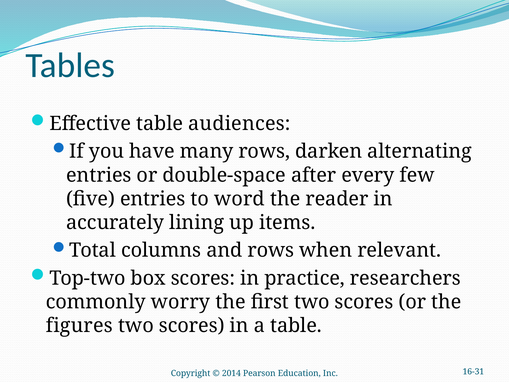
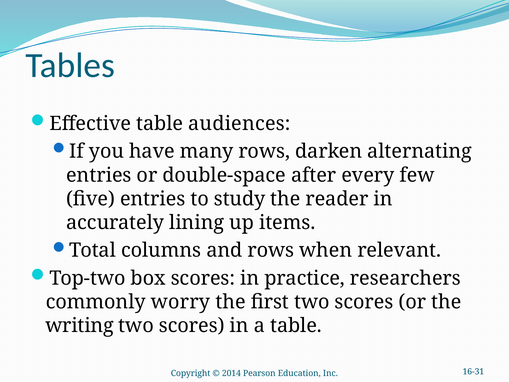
word: word -> study (240, 199)
figures: figures -> writing (80, 326)
